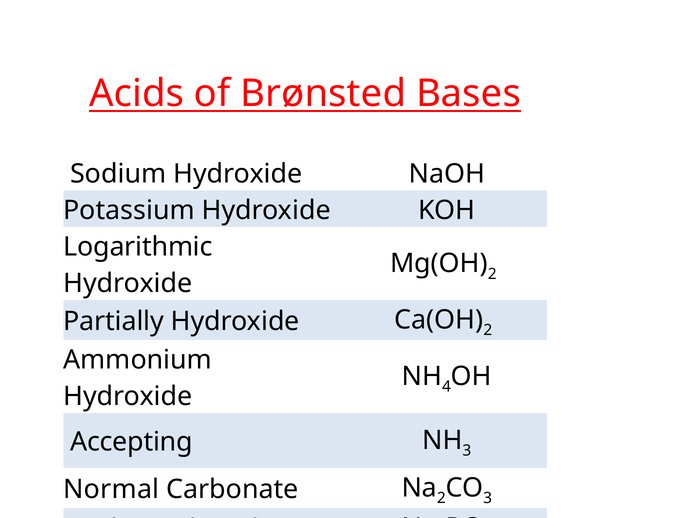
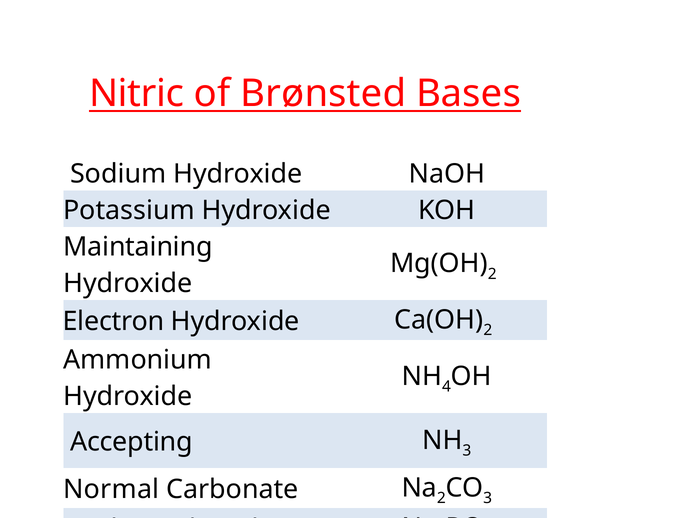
Acids: Acids -> Nitric (137, 94)
Logarithmic: Logarithmic -> Maintaining (138, 247)
Partially: Partially -> Electron (114, 322)
